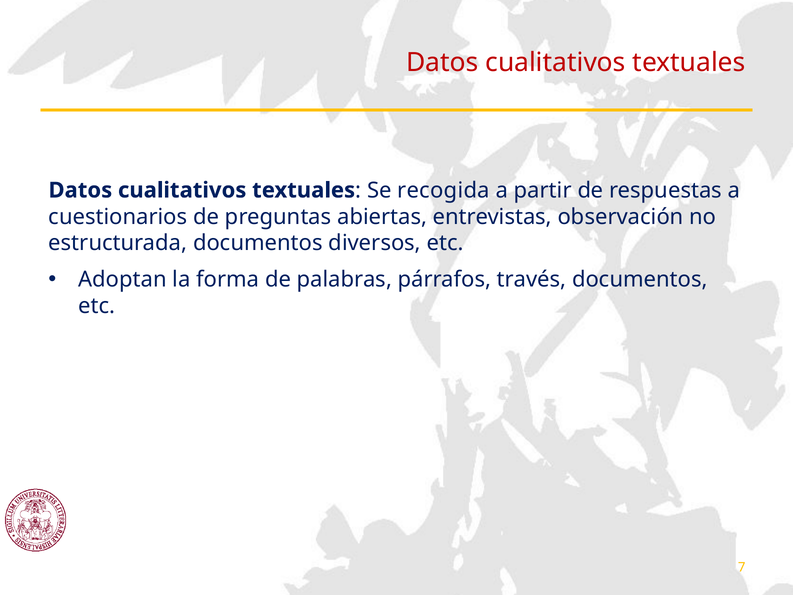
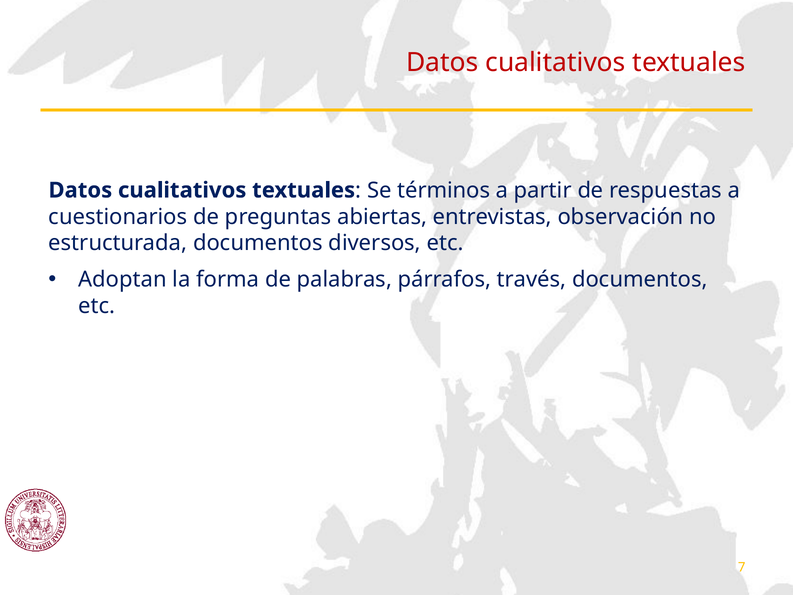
recogida: recogida -> términos (444, 190)
